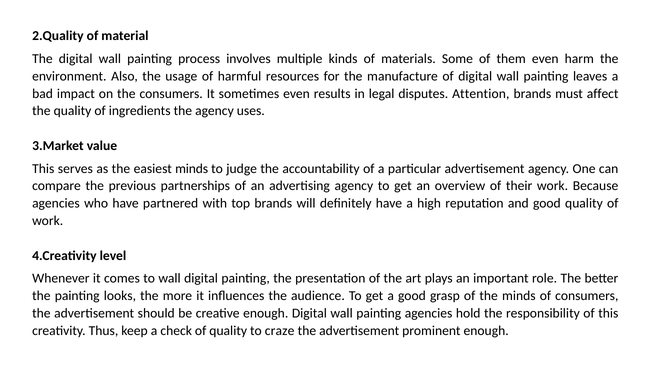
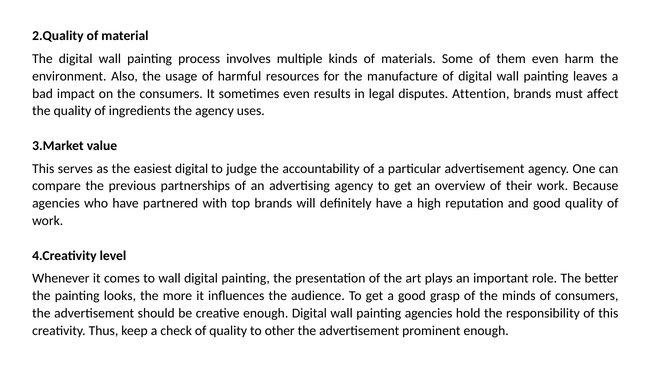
easiest minds: minds -> digital (192, 169)
craze: craze -> other (280, 331)
